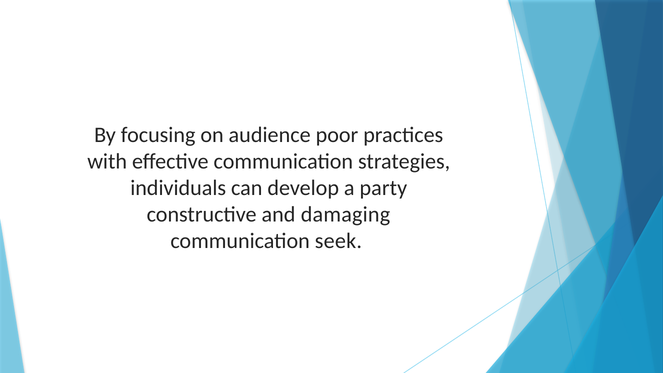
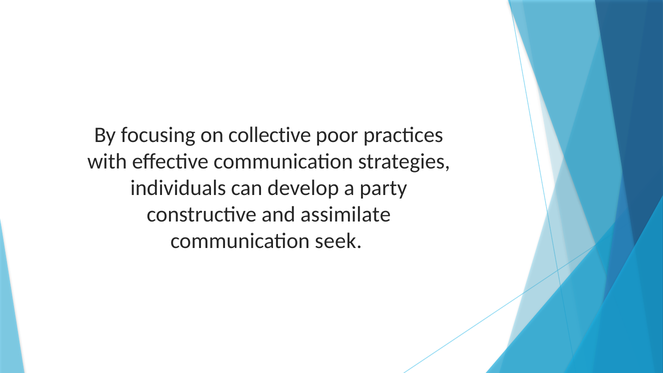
audience: audience -> collective (270, 135)
damaging: damaging -> assimilate (346, 215)
